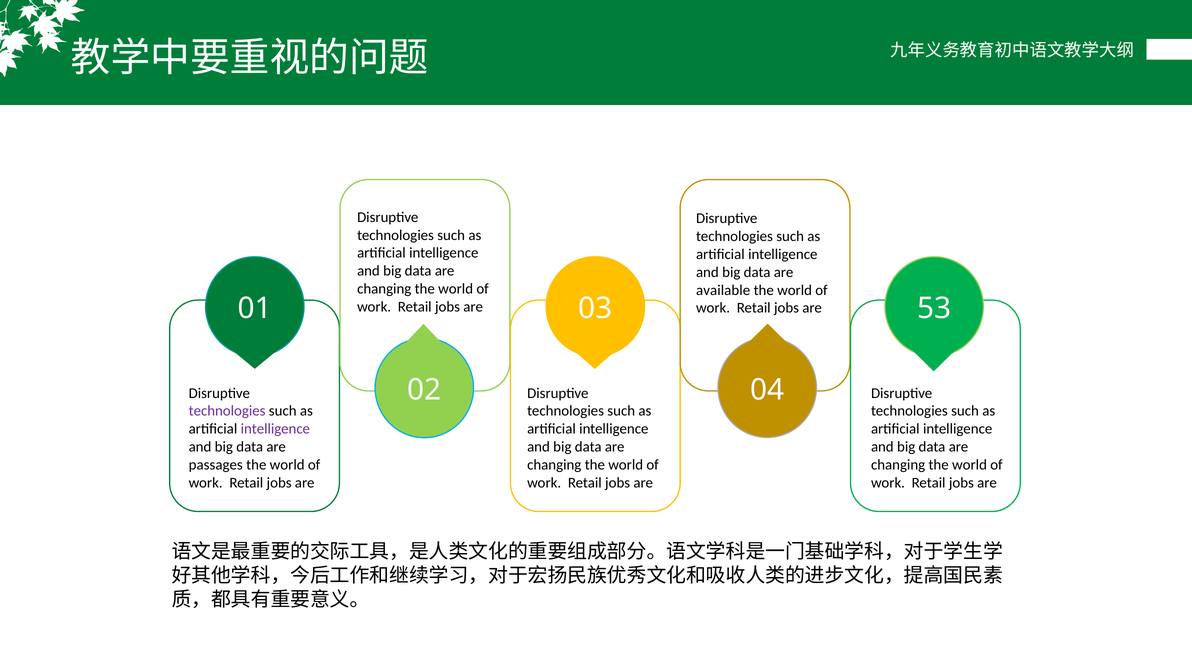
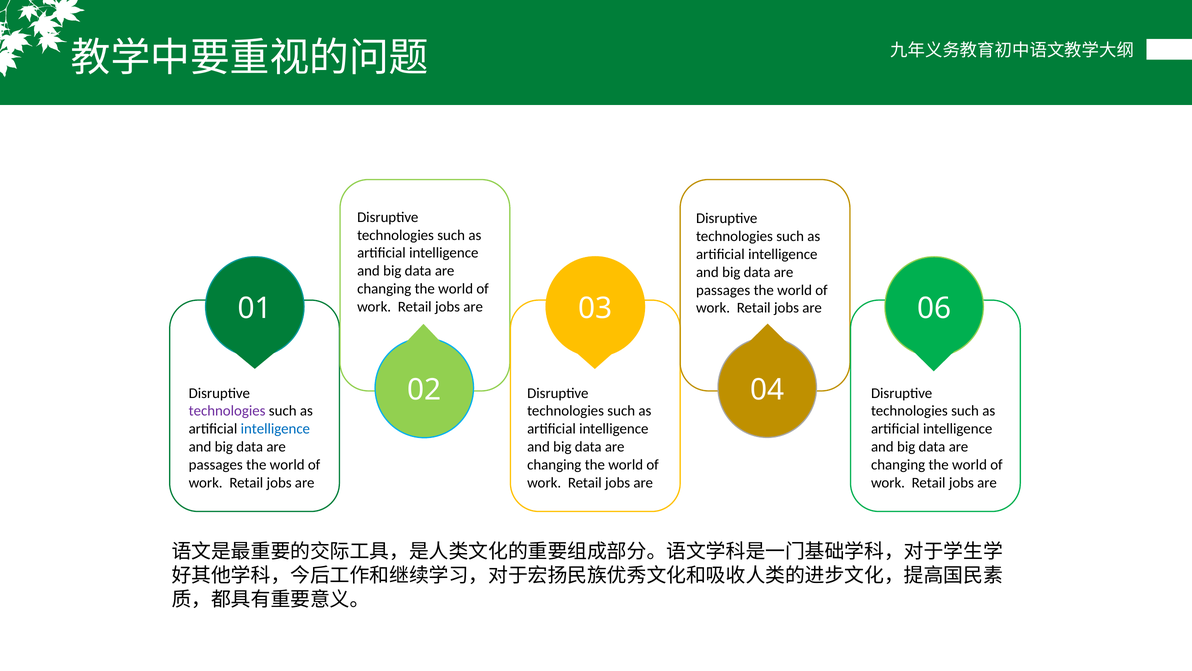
available: available -> passages (723, 290)
53: 53 -> 06 (934, 308)
intelligence colour: purple -> blue (275, 429)
